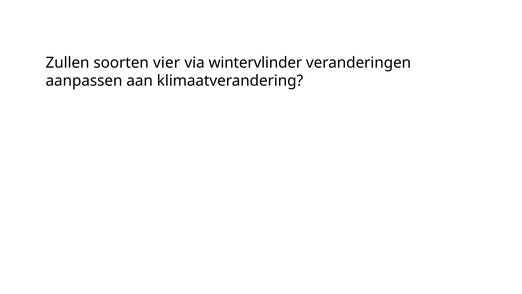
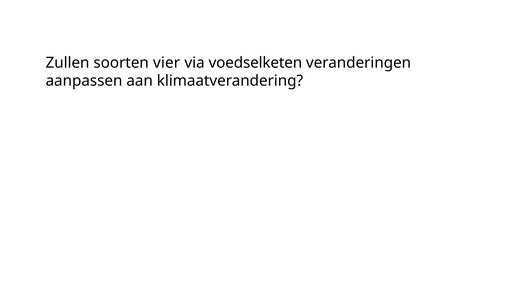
wintervlinder: wintervlinder -> voedselketen (255, 63)
